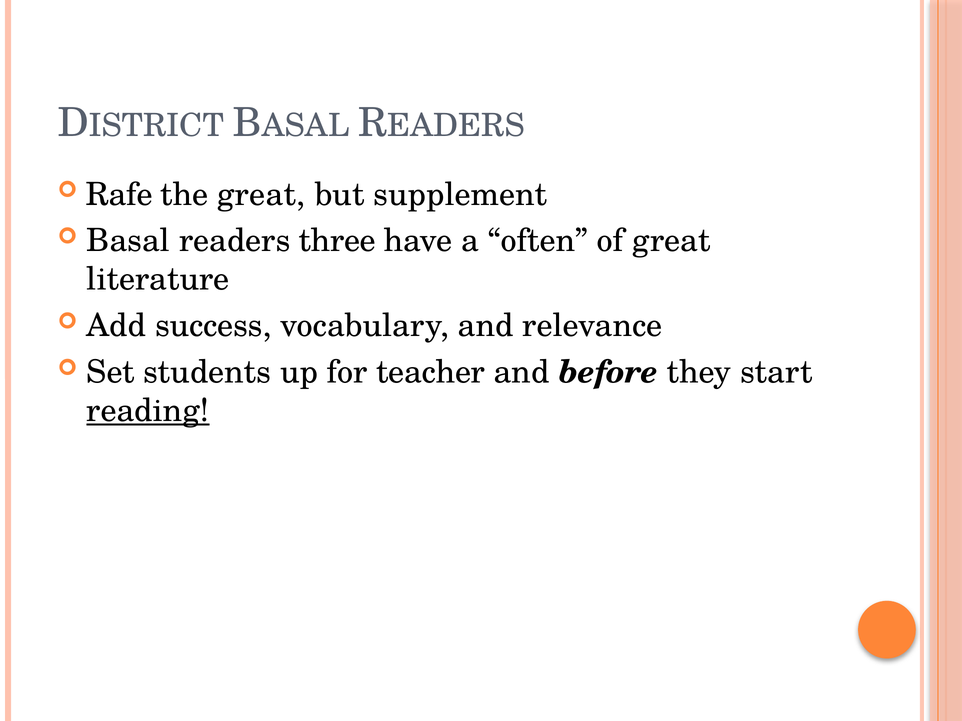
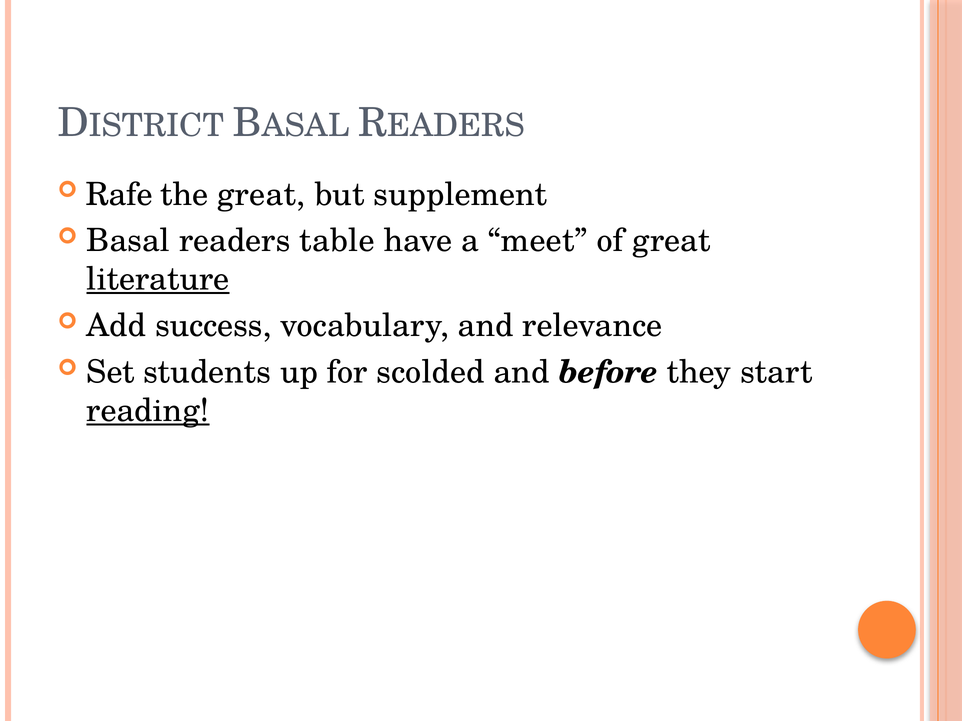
three: three -> table (337, 241)
often: often -> meet (538, 241)
literature underline: none -> present (158, 280)
teacher: teacher -> scolded (430, 373)
